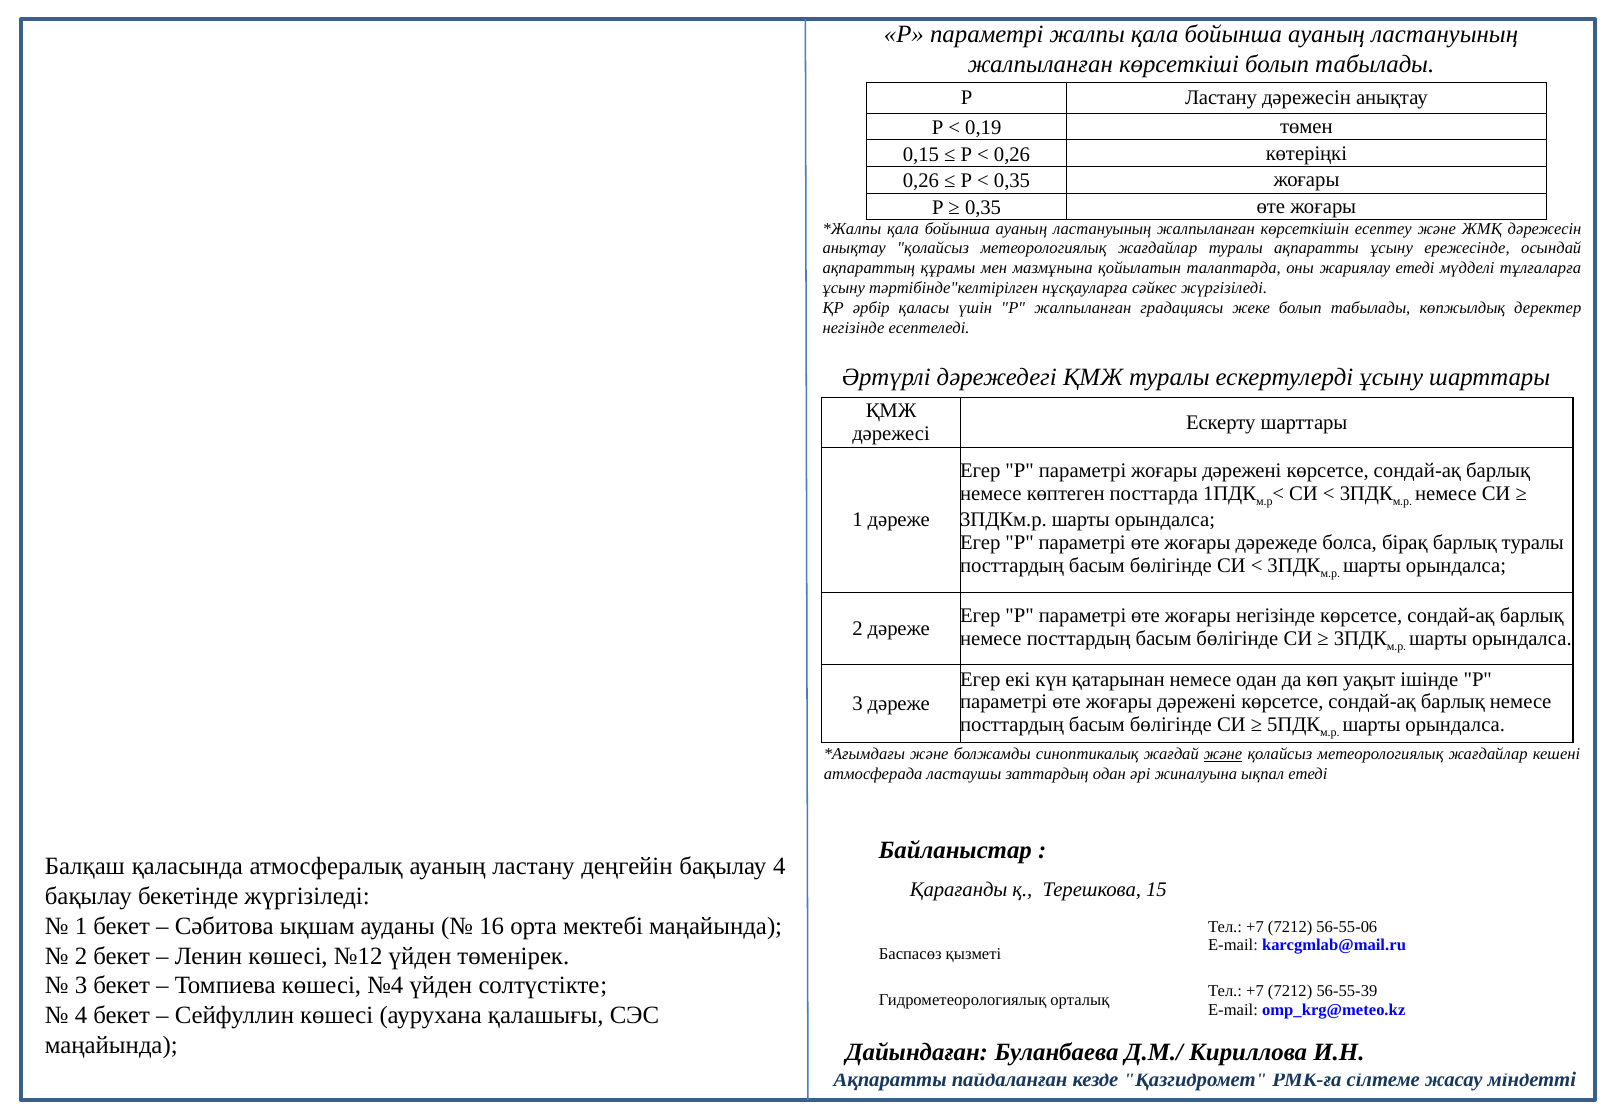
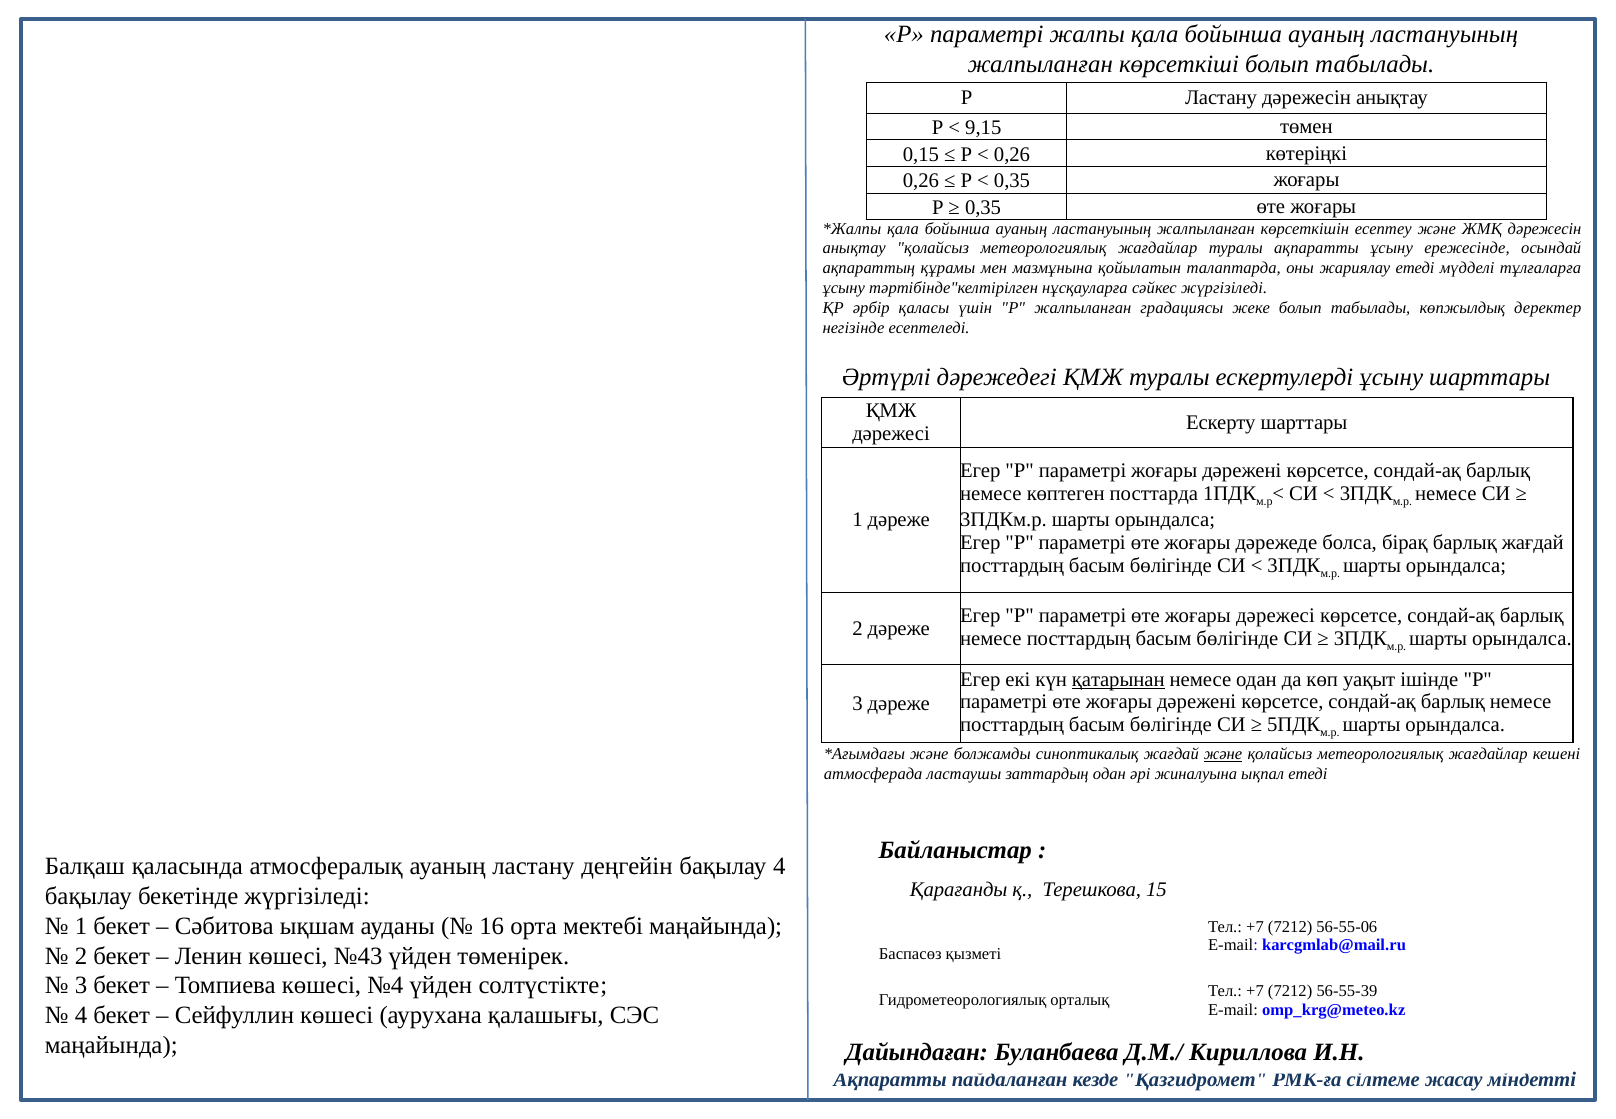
0,19: 0,19 -> 9,15 (983, 127)
барлық туралы: туралы -> жағдай (1533, 542)
жоғары негізінде: негізінде -> дәрежесі (1275, 615)
қатарынан underline: none -> present (1118, 679)
№12: №12 -> №43 (358, 956)
